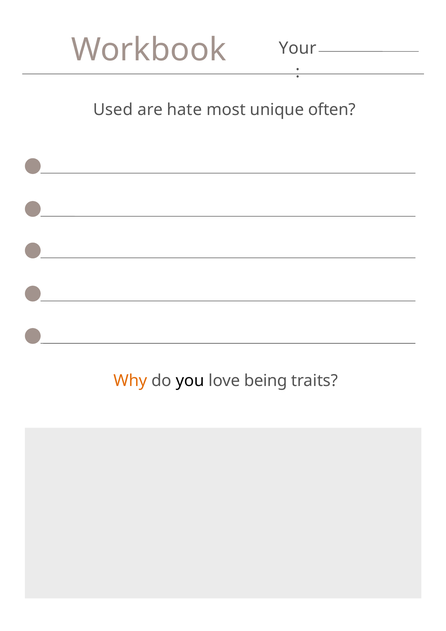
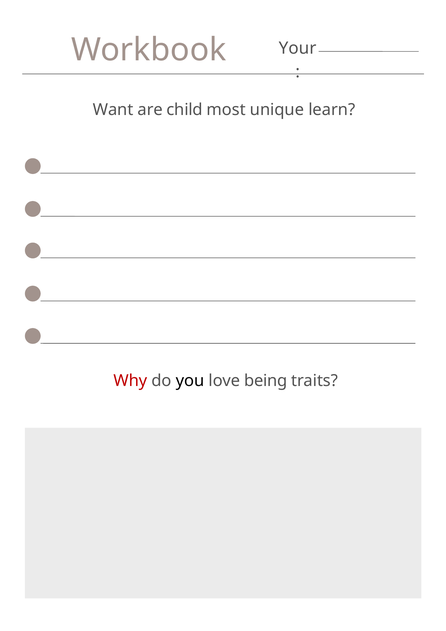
Used: Used -> Want (113, 110)
hate: hate -> child (185, 110)
often: often -> learn (332, 110)
Why colour: orange -> red (130, 381)
